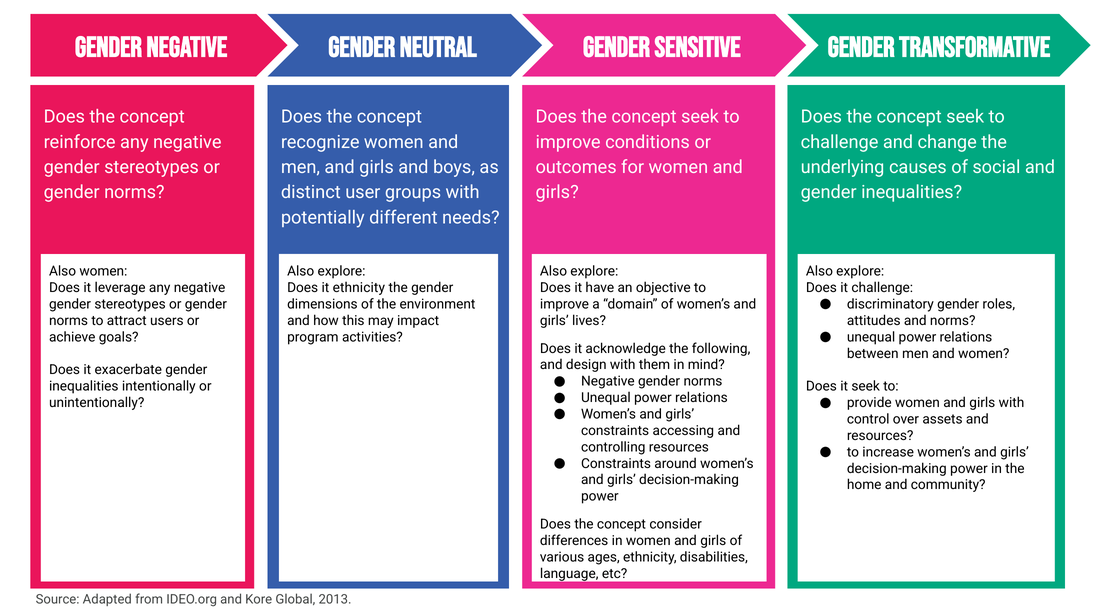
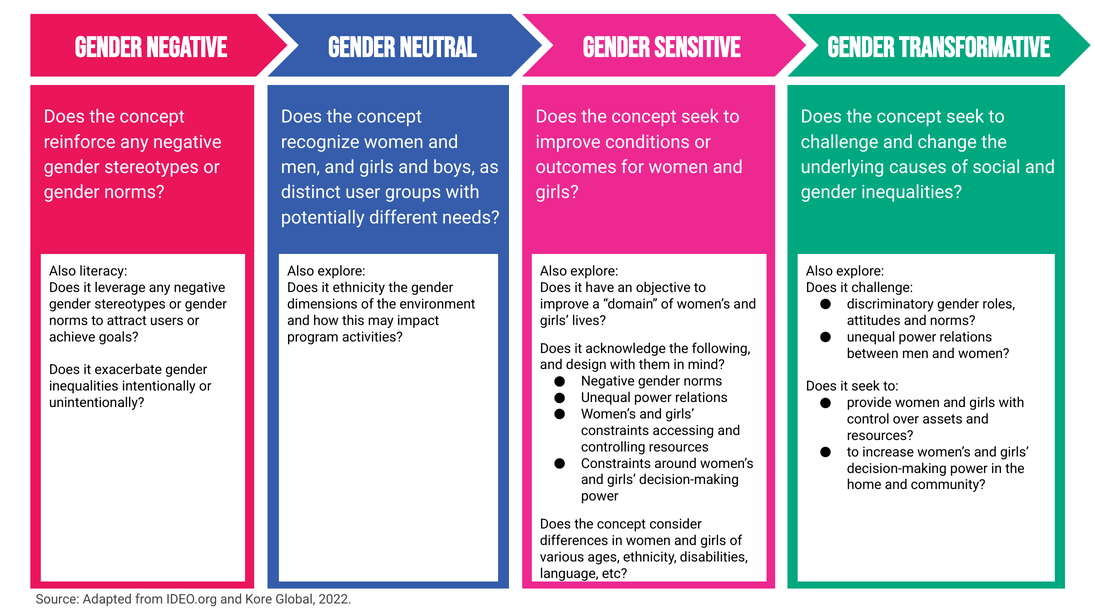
Also women: women -> literacy (103, 271)
2013: 2013 -> 2022 (335, 599)
